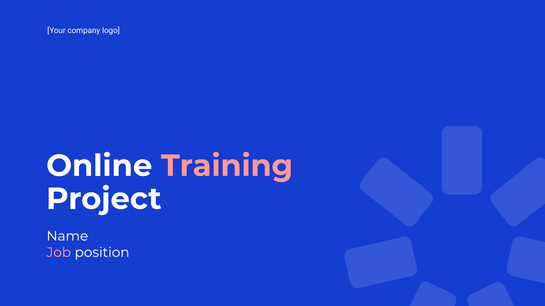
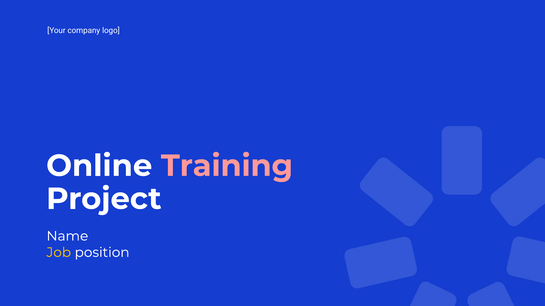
Job colour: pink -> yellow (59, 253)
